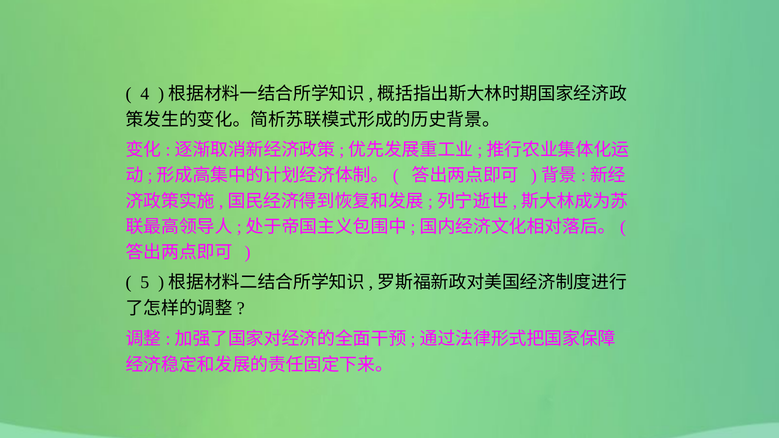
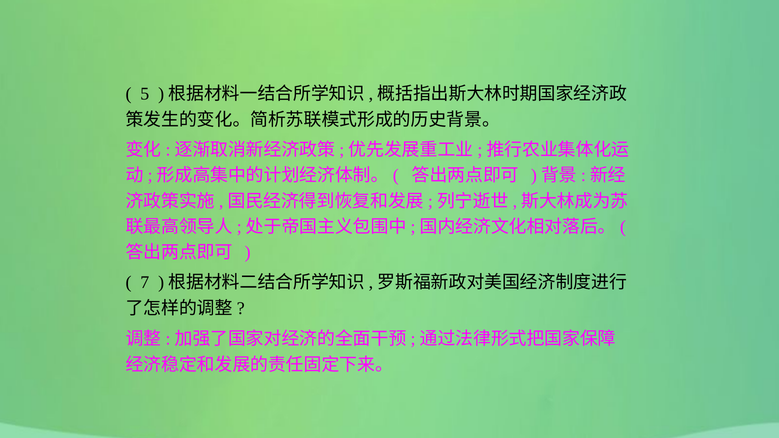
4: 4 -> 5 (145, 94)
5: 5 -> 7 (145, 283)
